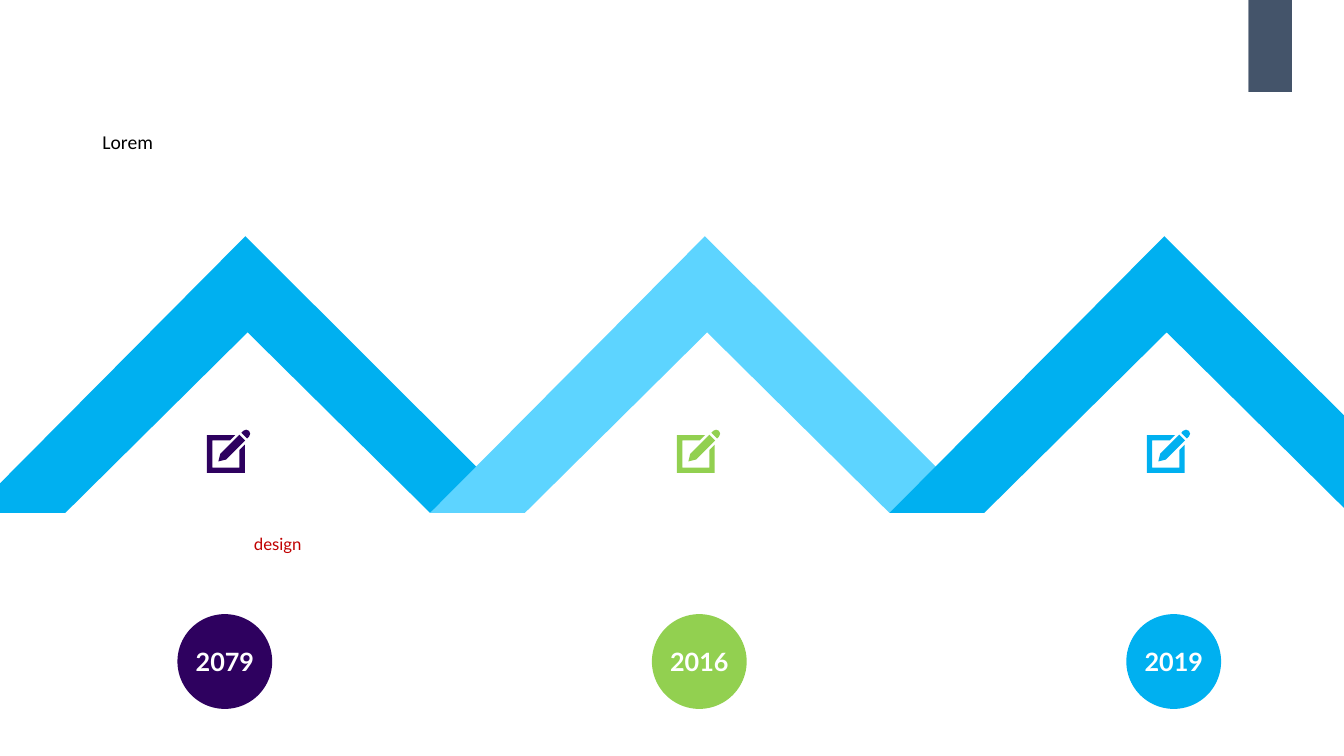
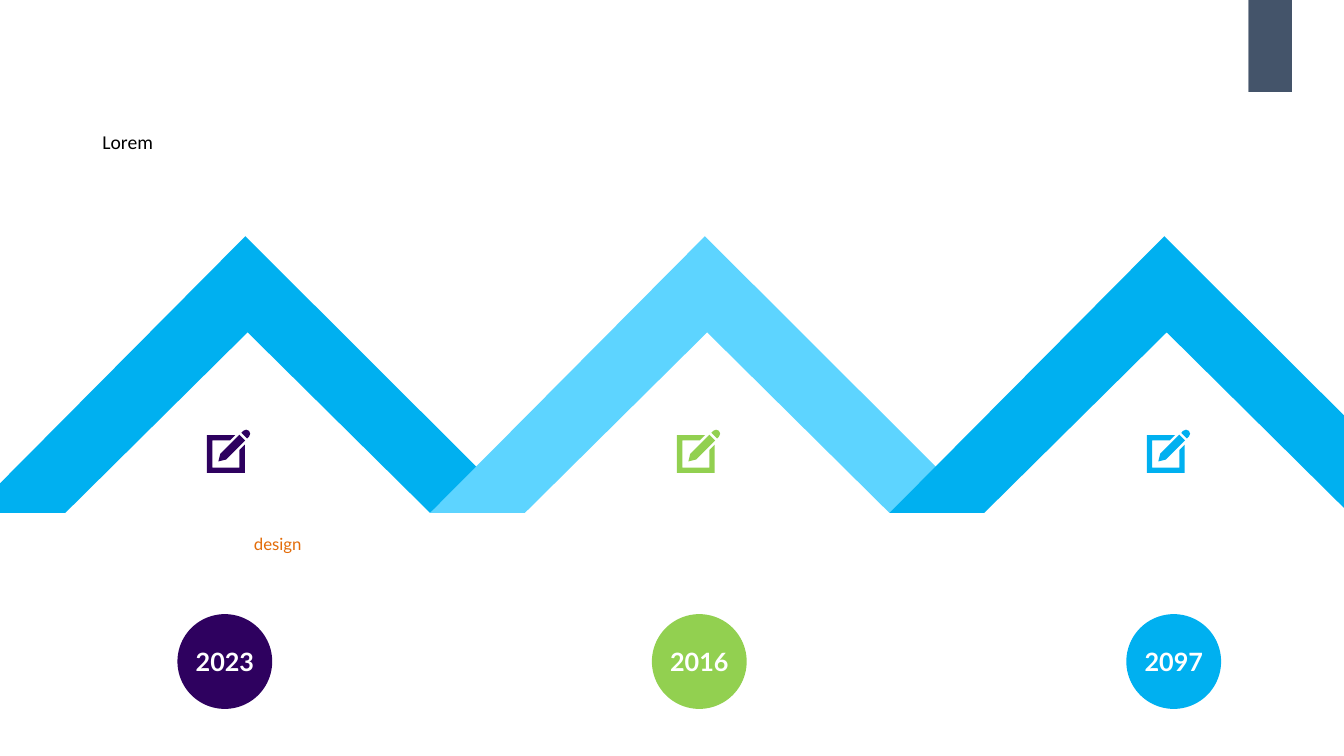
design colour: red -> orange (278, 545)
2079: 2079 -> 2023 (225, 663)
2019: 2019 -> 2097 (1174, 663)
